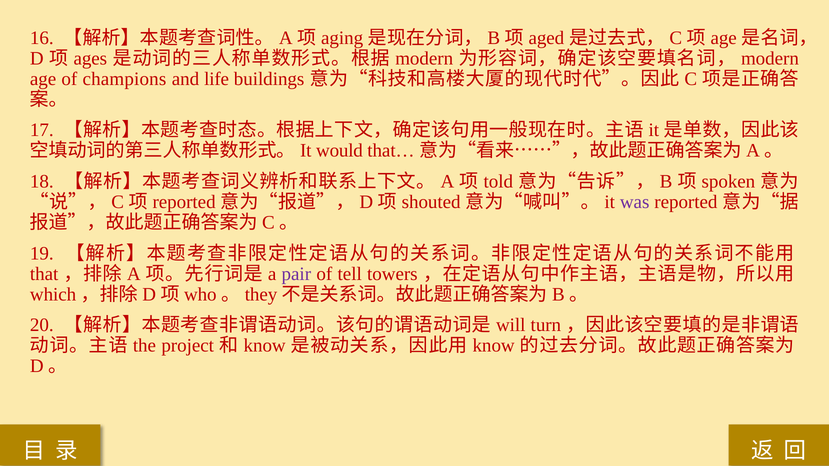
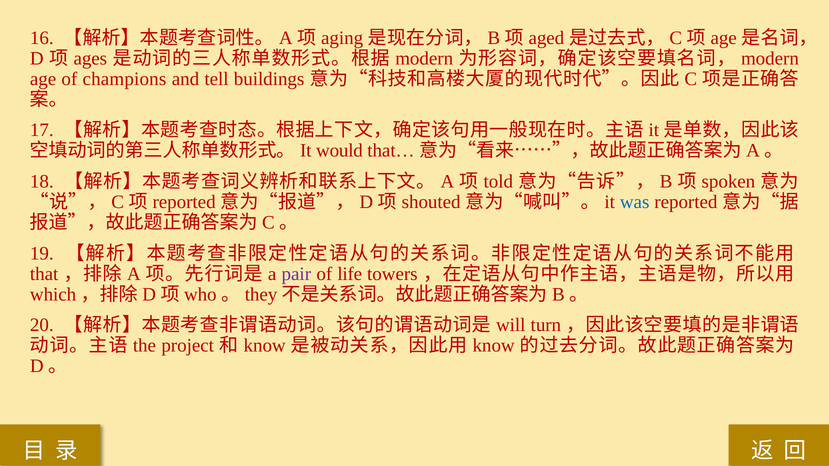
life: life -> tell (216, 79)
was colour: purple -> blue (635, 202)
tell: tell -> life (350, 274)
